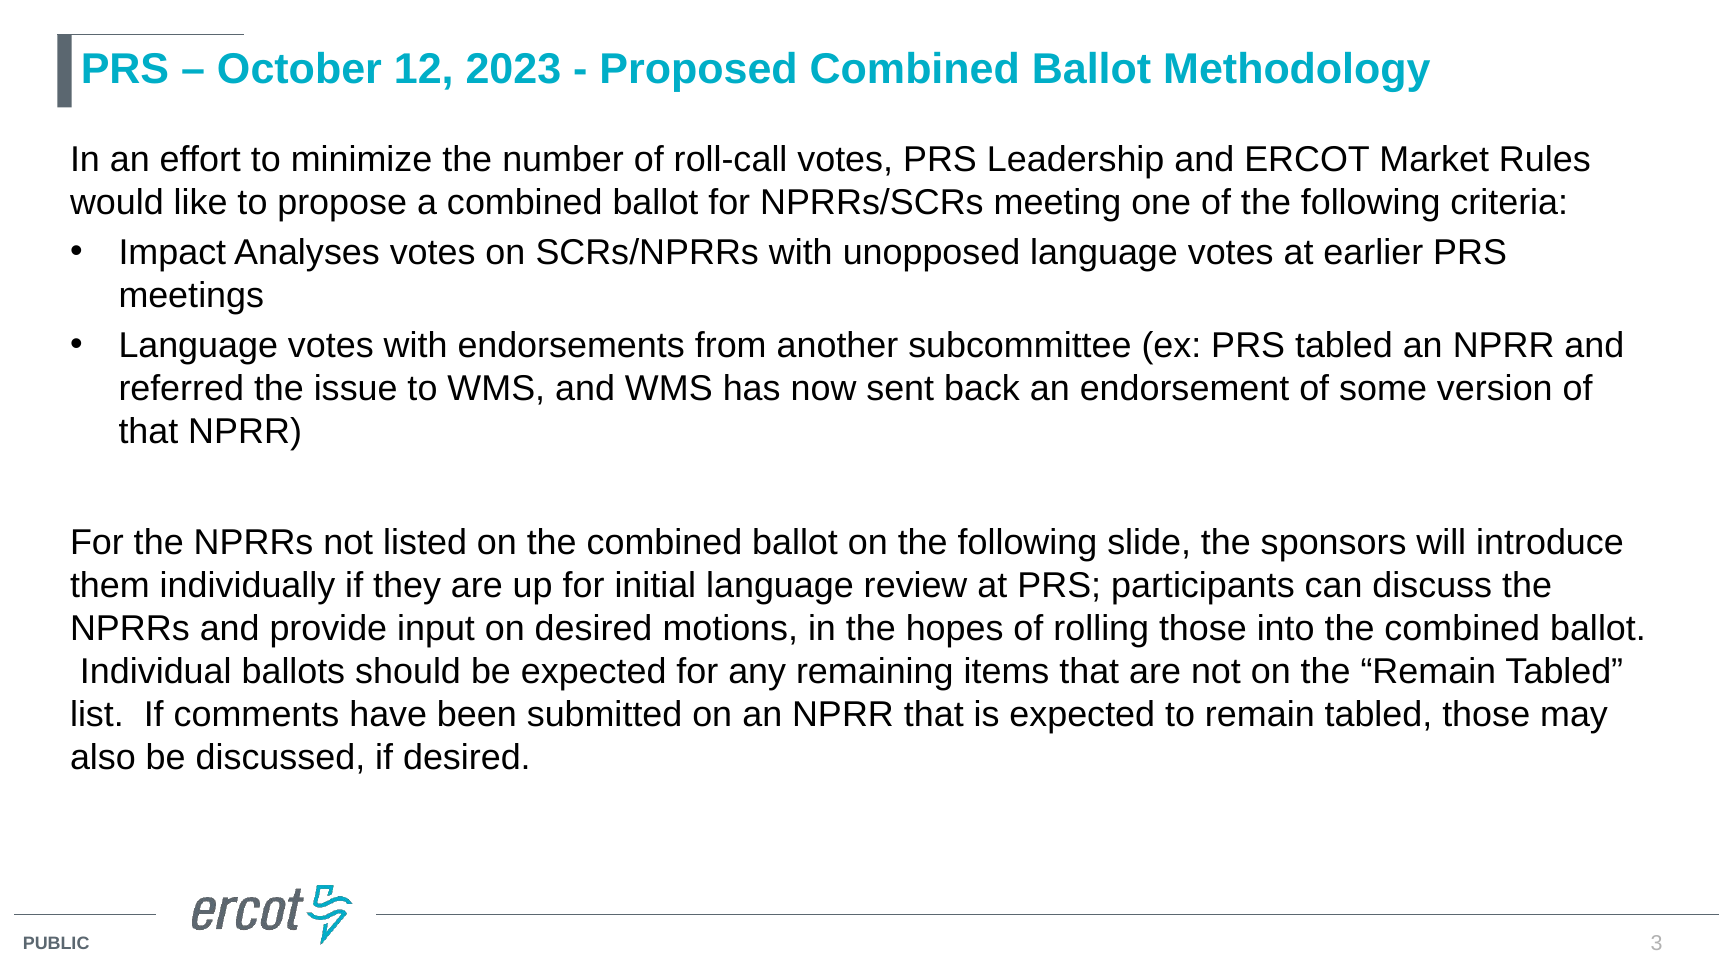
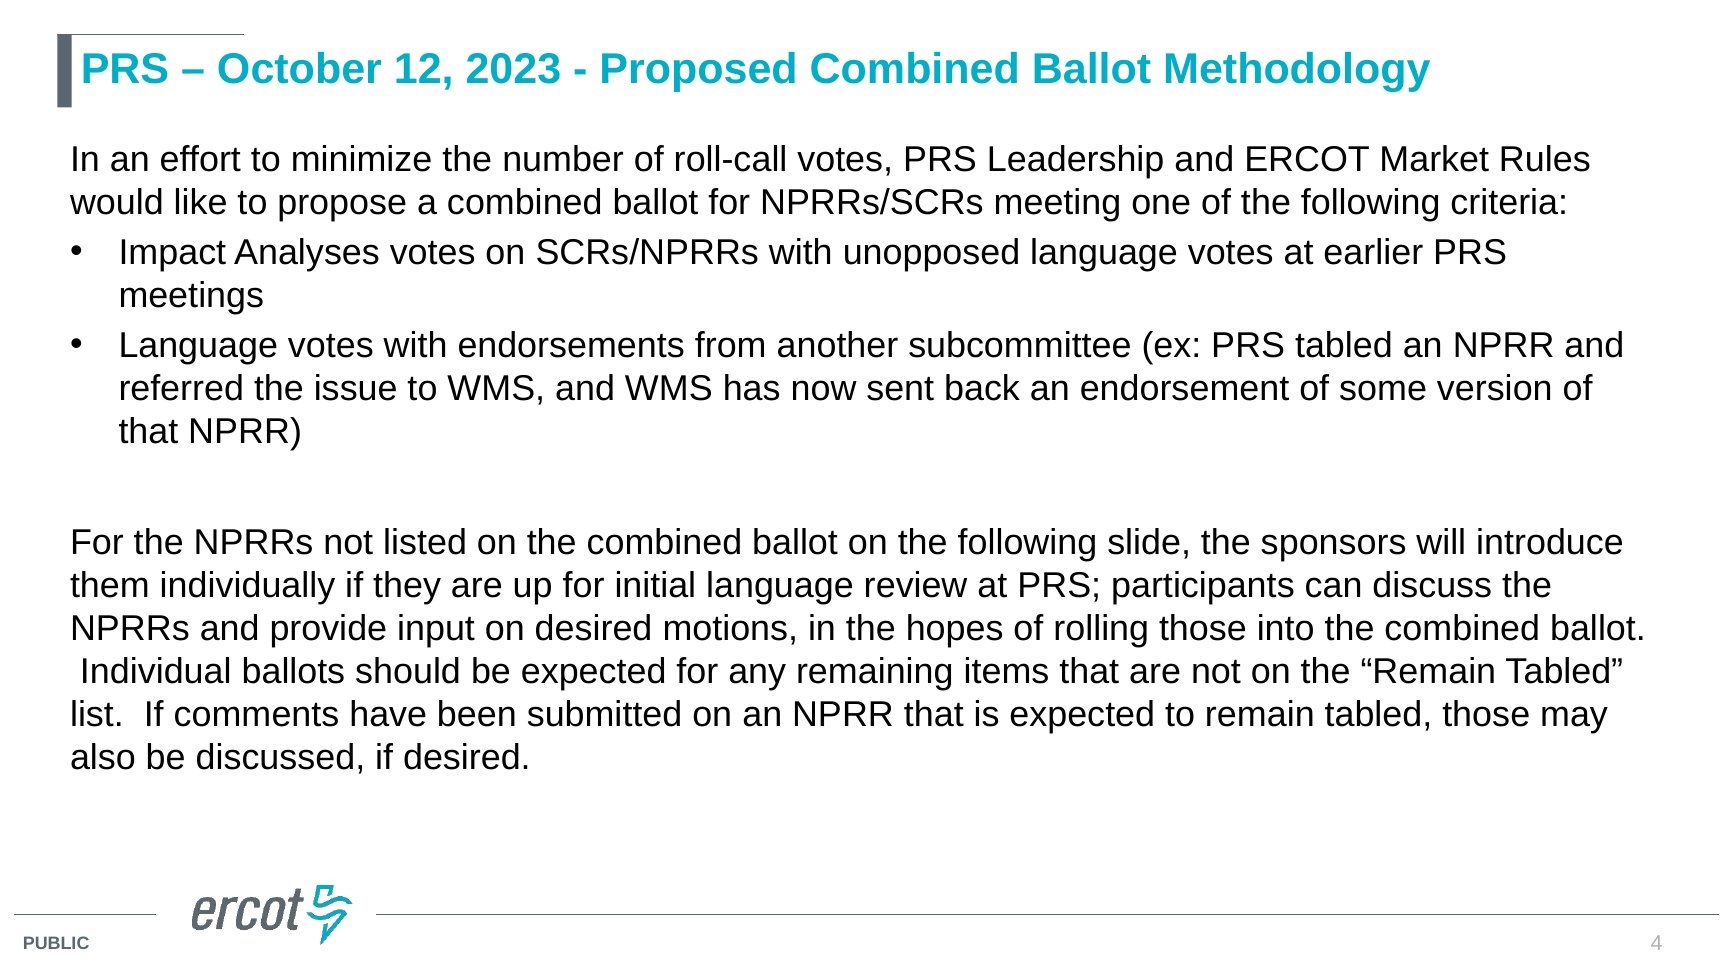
3: 3 -> 4 (1656, 943)
